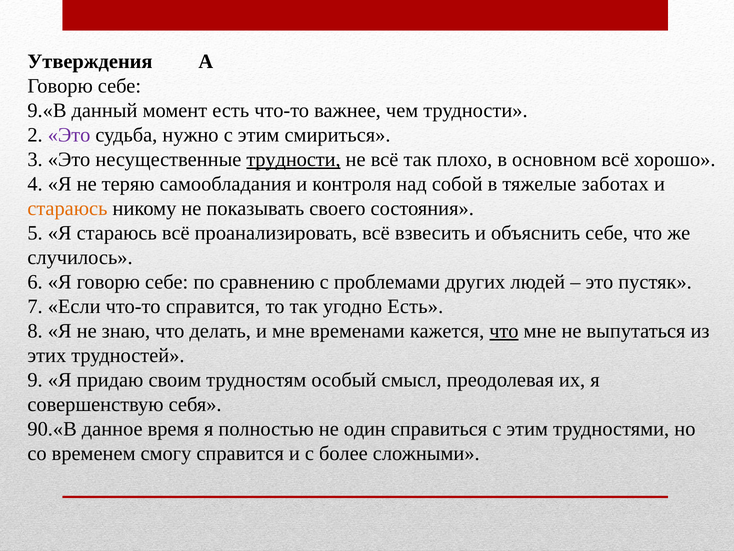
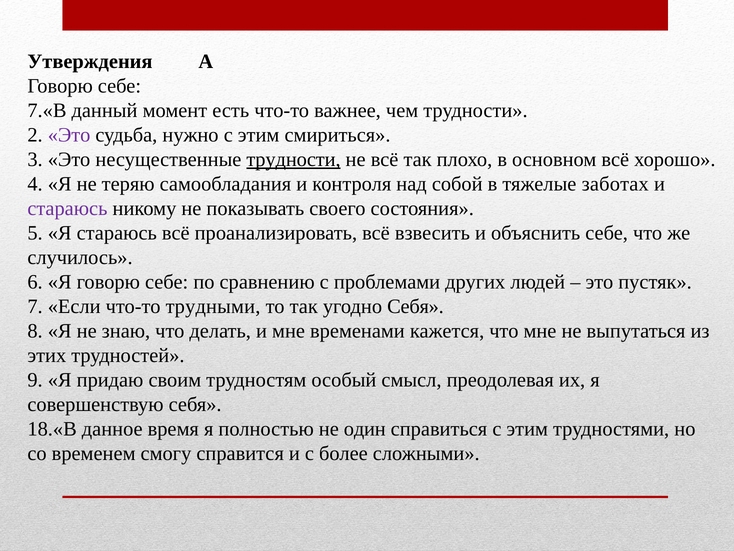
9.«В: 9.«В -> 7.«В (47, 110)
стараюсь colour: orange -> purple (67, 208)
что-то справится: справится -> трудными (213, 306)
угодно Есть: Есть -> Себя (415, 306)
что underline: present -> none (504, 331)
90.«В: 90.«В -> 18.«В (52, 428)
